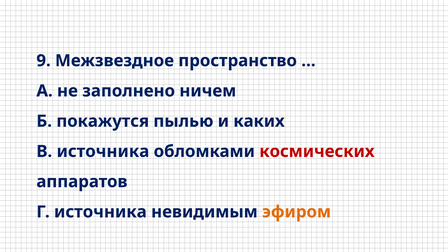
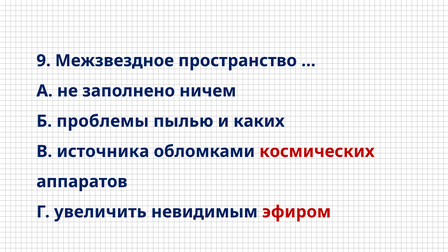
покажутся: покажутся -> проблемы (103, 121)
Г источника: источника -> увеличить (100, 212)
эфиром colour: orange -> red (297, 212)
